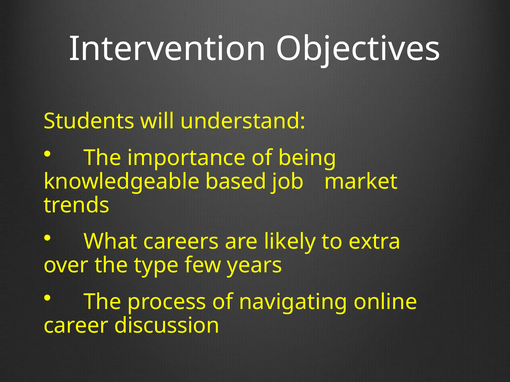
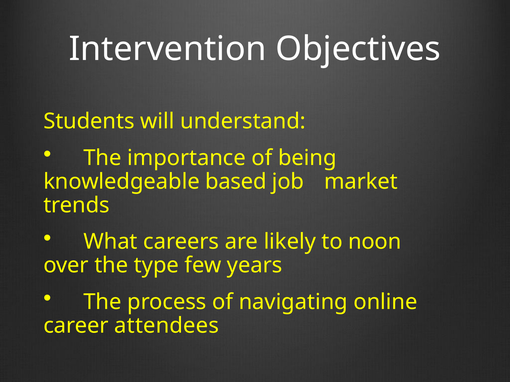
extra: extra -> noon (375, 242)
discussion: discussion -> attendees (167, 326)
